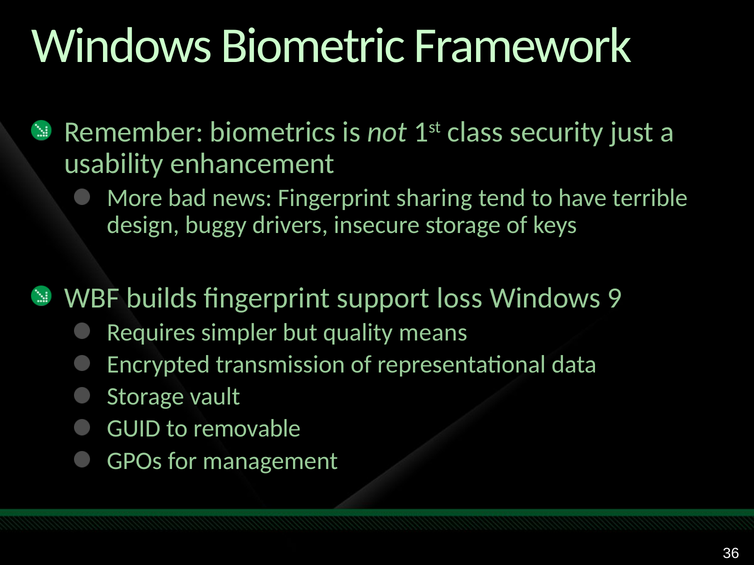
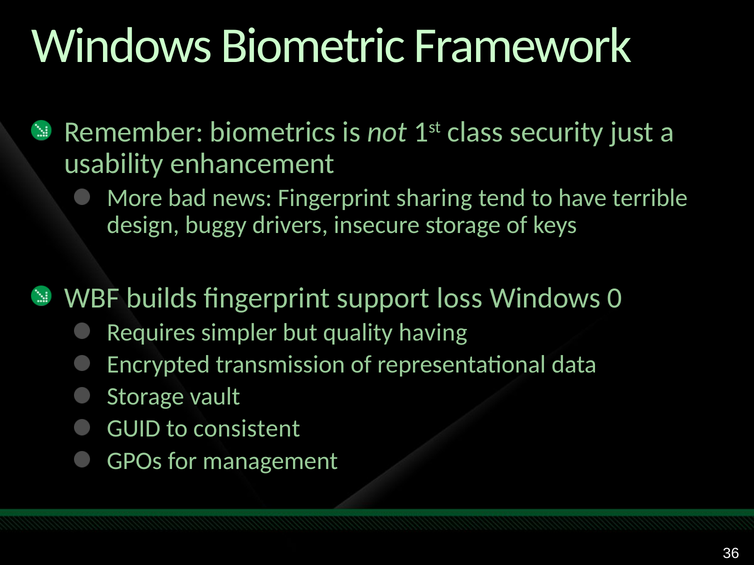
9: 9 -> 0 (615, 298)
means: means -> having (433, 333)
removable: removable -> consistent (247, 429)
